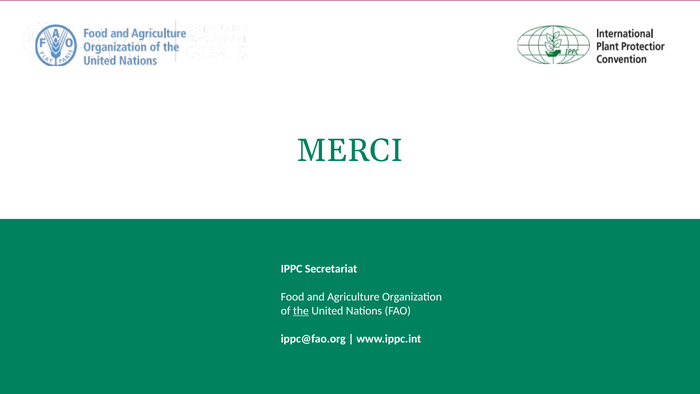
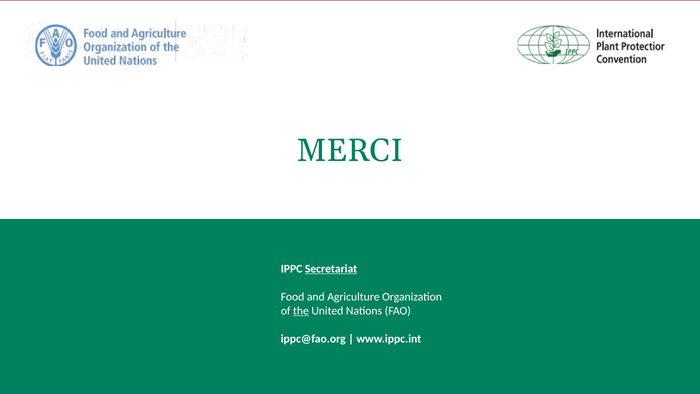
Secretariat underline: none -> present (331, 268)
